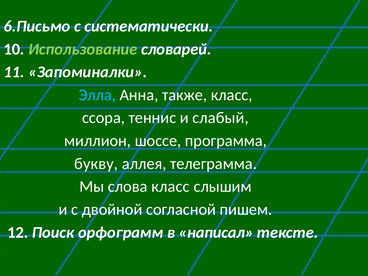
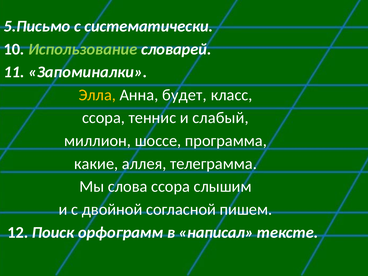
6.Письмо: 6.Письмо -> 5.Письмо (37, 26)
Элла colour: light blue -> yellow (97, 95)
также: также -> будет (185, 95)
букву: букву -> какие (96, 164)
слова класс: класс -> ссора (171, 187)
